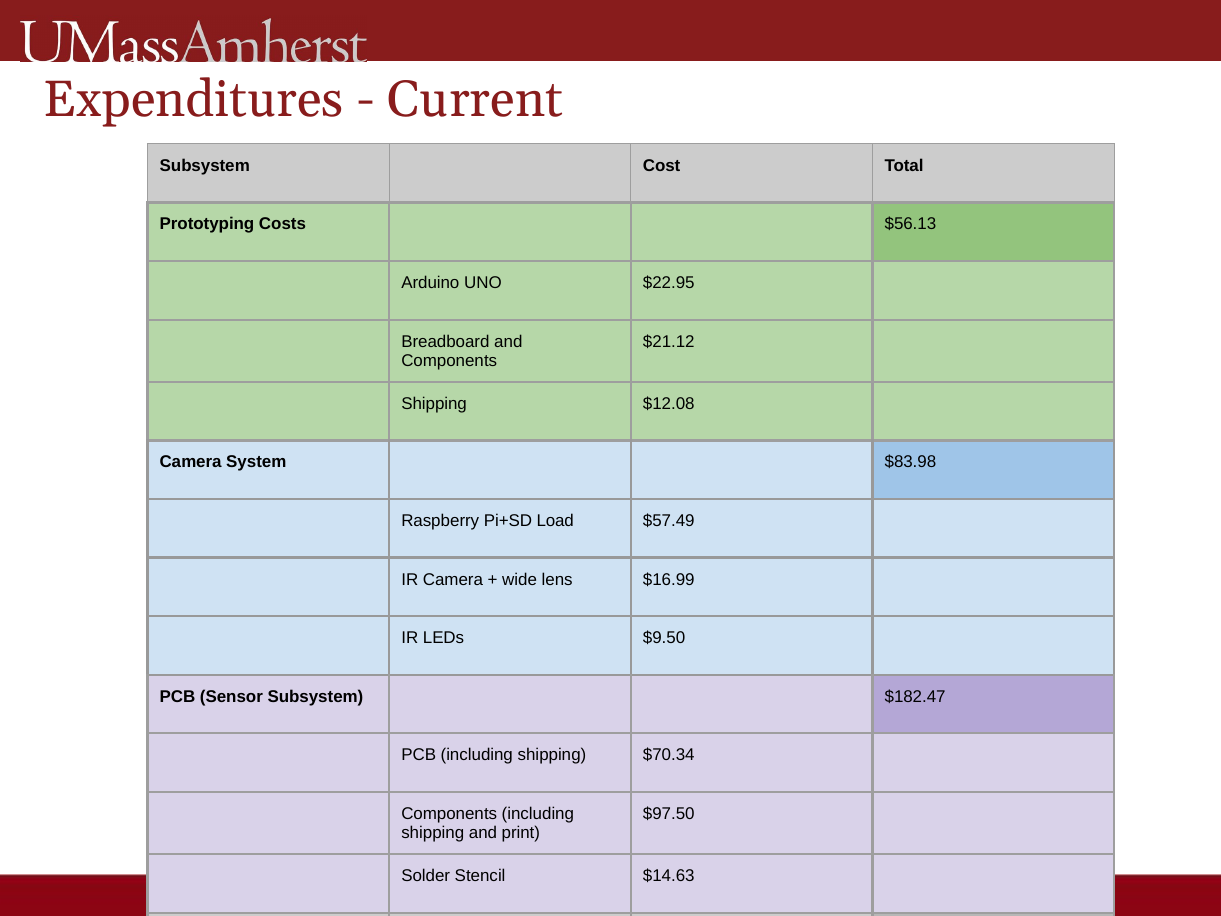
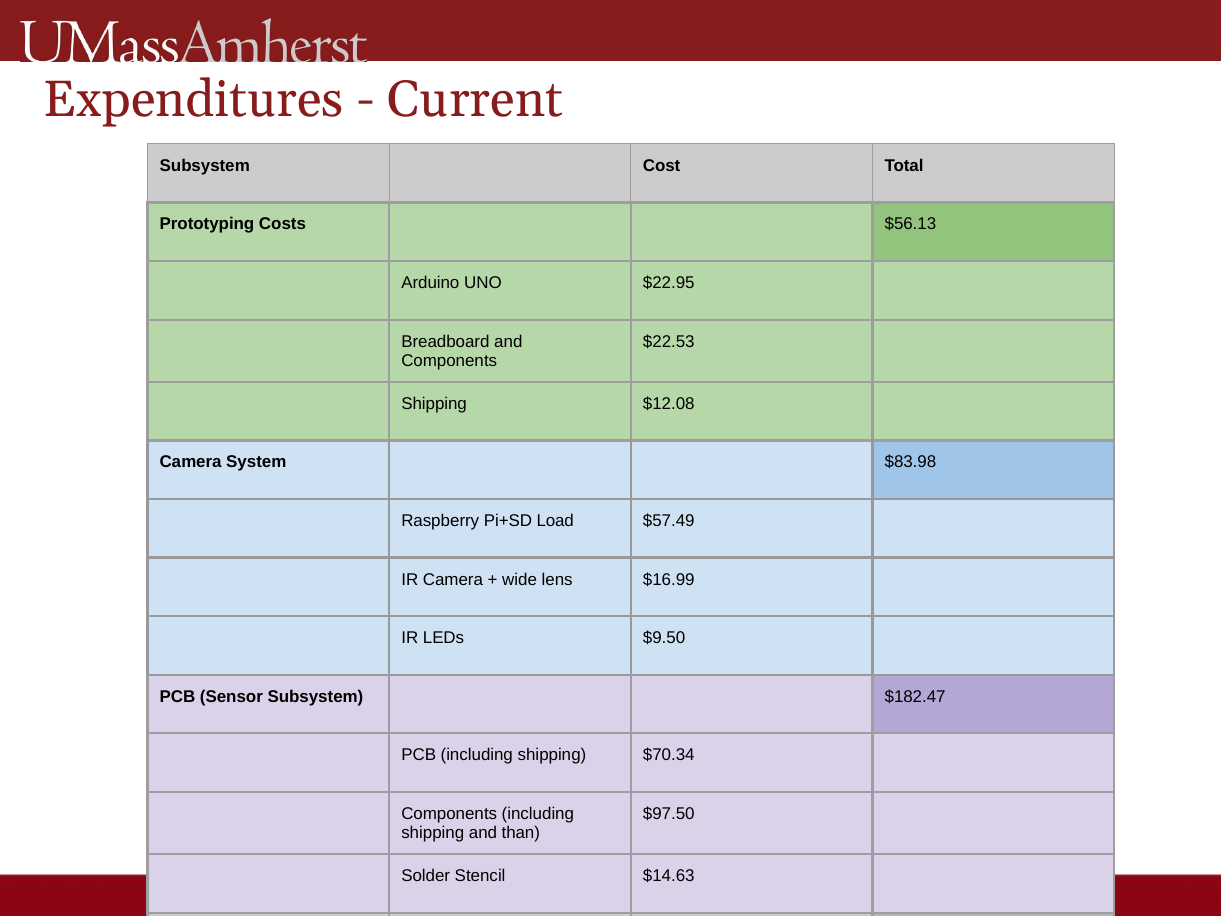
$21.12: $21.12 -> $22.53 (669, 341)
print: print -> than (521, 832)
